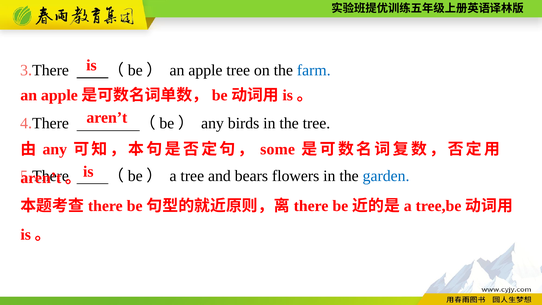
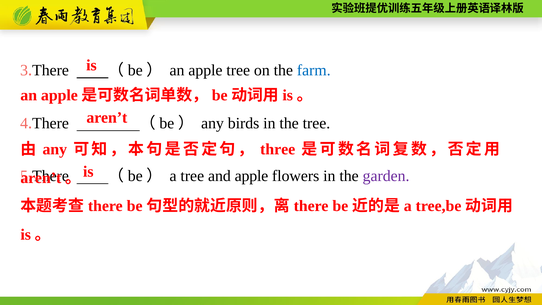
some: some -> three (278, 149)
and bears: bears -> apple (251, 176)
garden colour: blue -> purple (386, 176)
